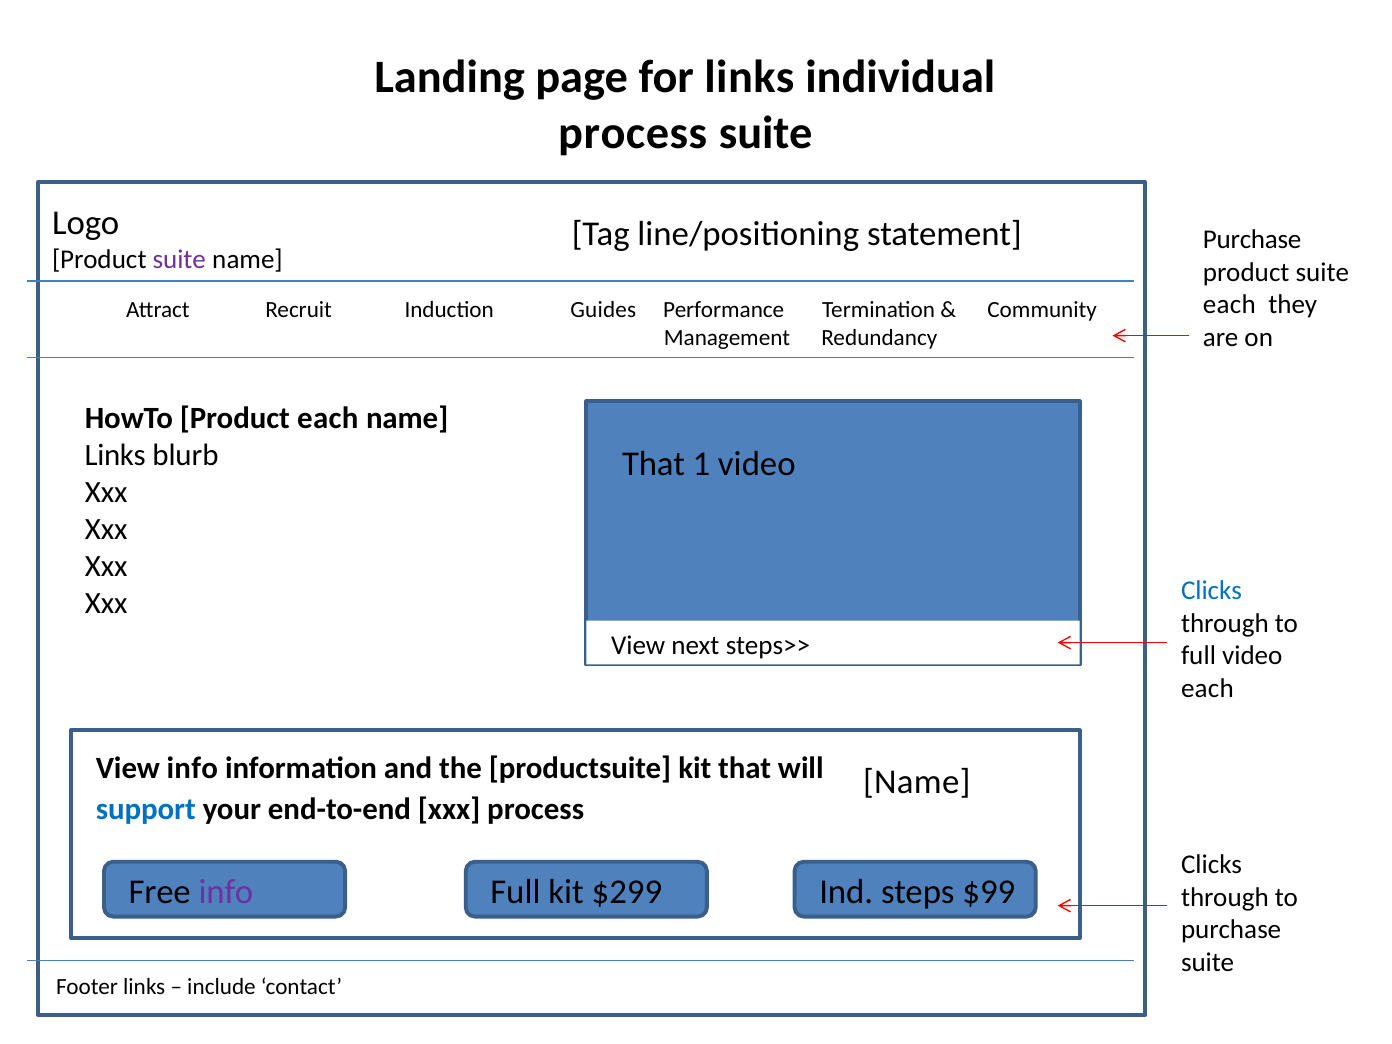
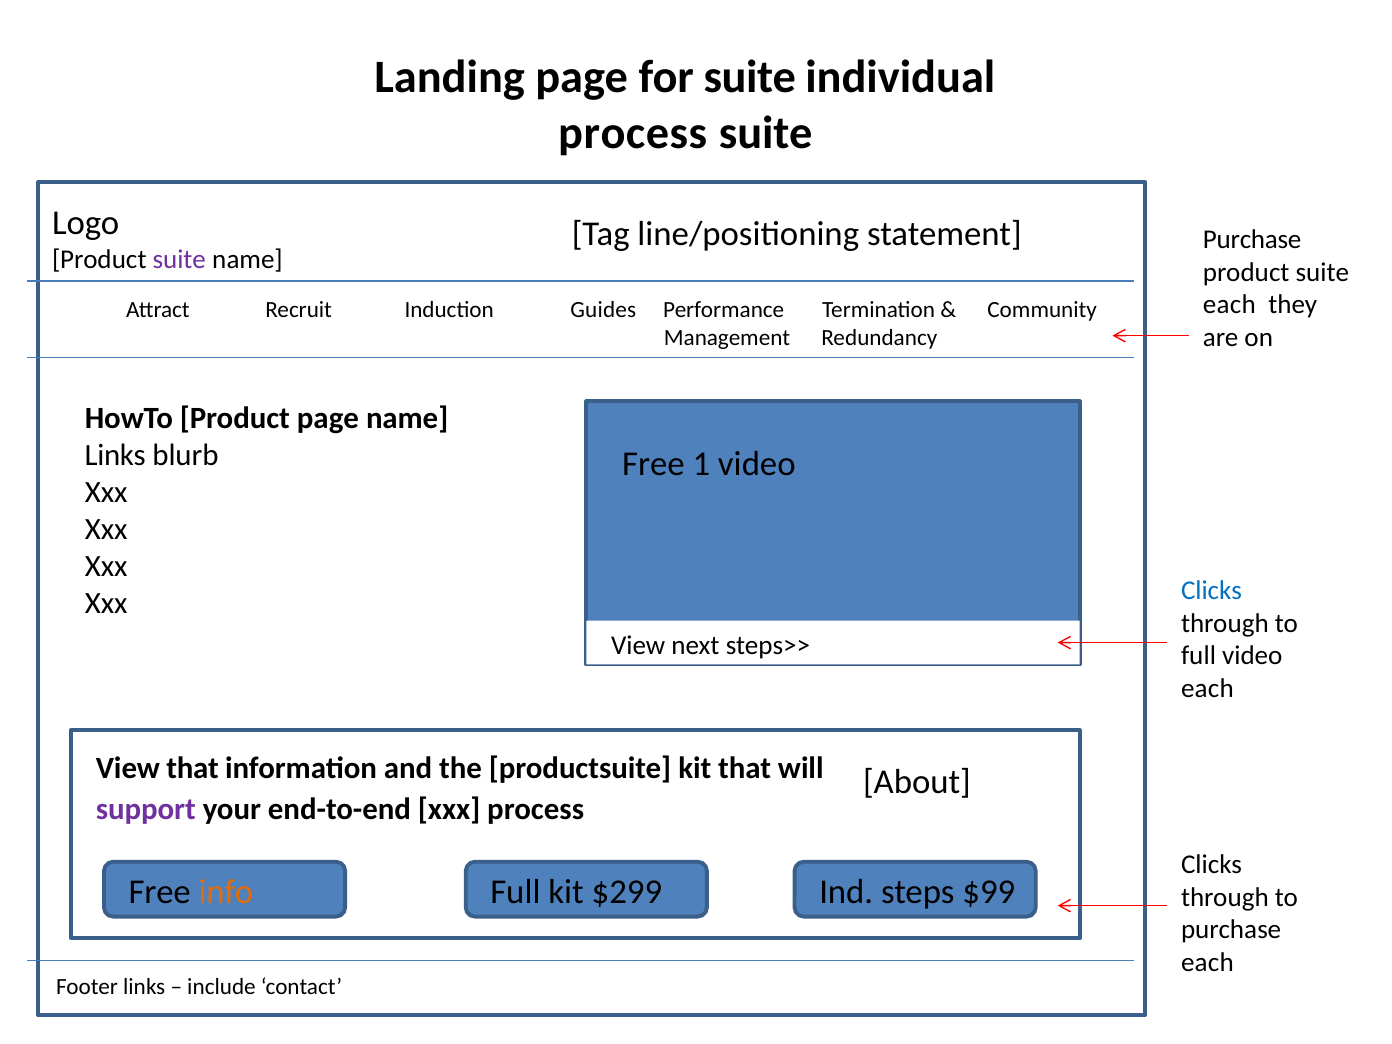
for links: links -> suite (750, 78)
Product each: each -> page (328, 418)
That: That -> Free (653, 464)
View info: info -> that (193, 769)
Name: Name -> About (917, 782)
support colour: blue -> purple (146, 810)
info colour: purple -> orange (226, 892)
suite: suite -> each (1207, 962)
